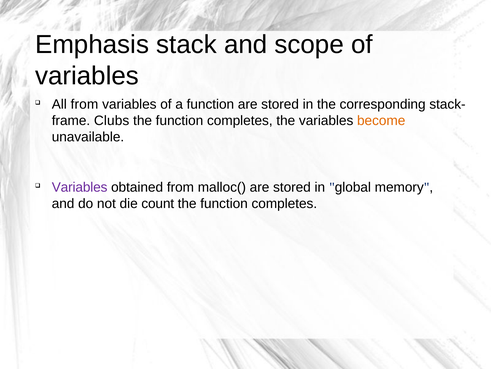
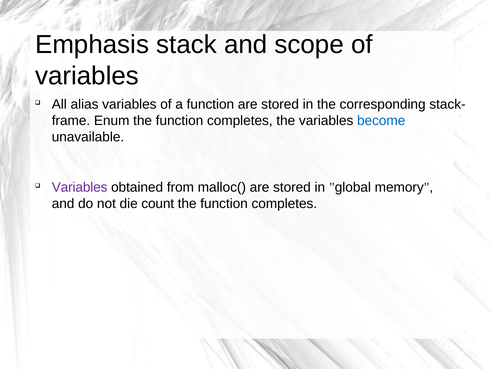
All from: from -> alias (85, 104)
Clubs: Clubs -> Enum (112, 120)
become colour: orange -> blue (381, 120)
